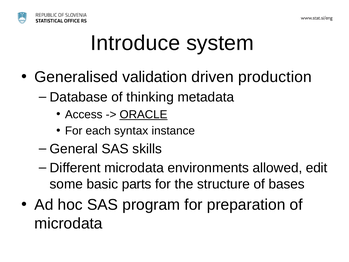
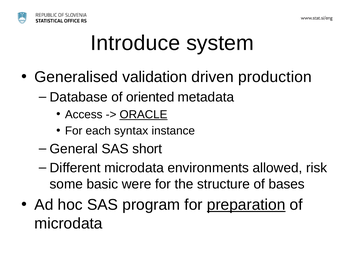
thinking: thinking -> oriented (150, 97)
skills: skills -> short (147, 149)
edit: edit -> risk (317, 168)
parts: parts -> were (137, 184)
preparation underline: none -> present (246, 205)
